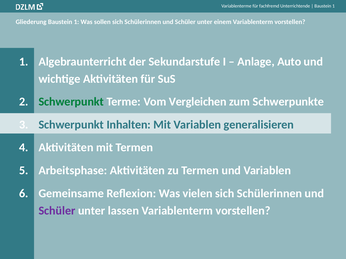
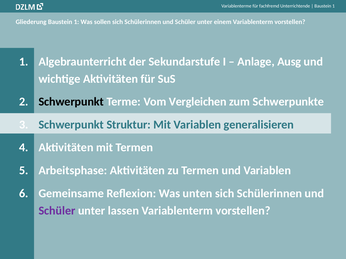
Auto: Auto -> Ausg (289, 62)
Schwerpunkt colour: green -> black (71, 102)
Inhalten: Inhalten -> Struktur (129, 125)
vielen: vielen -> unten (198, 194)
